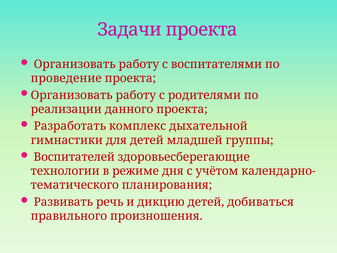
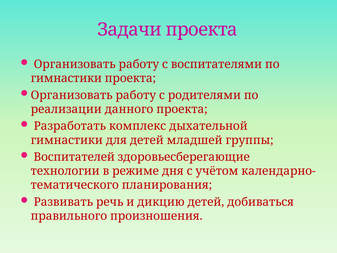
проведение: проведение -> гимнастики (66, 78)
